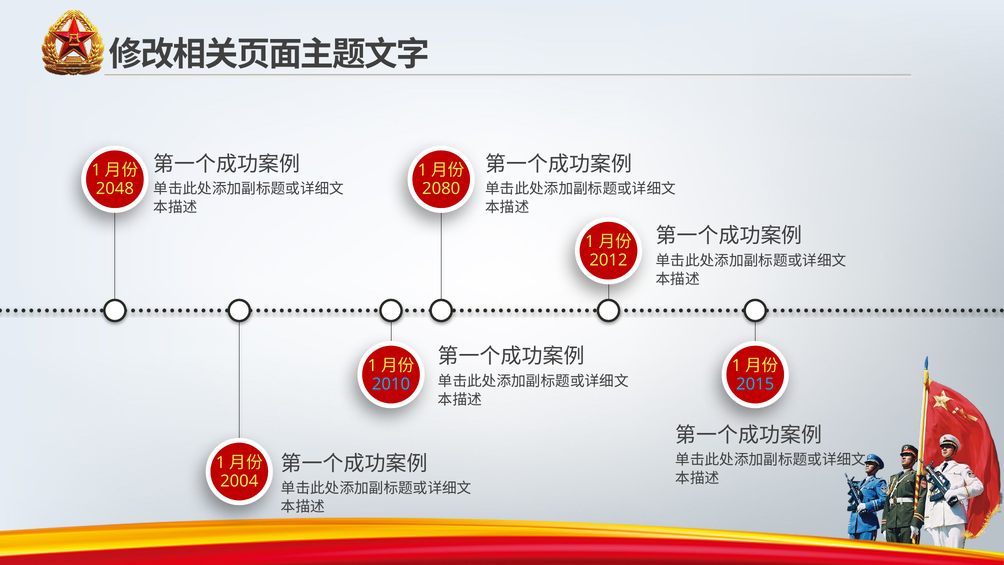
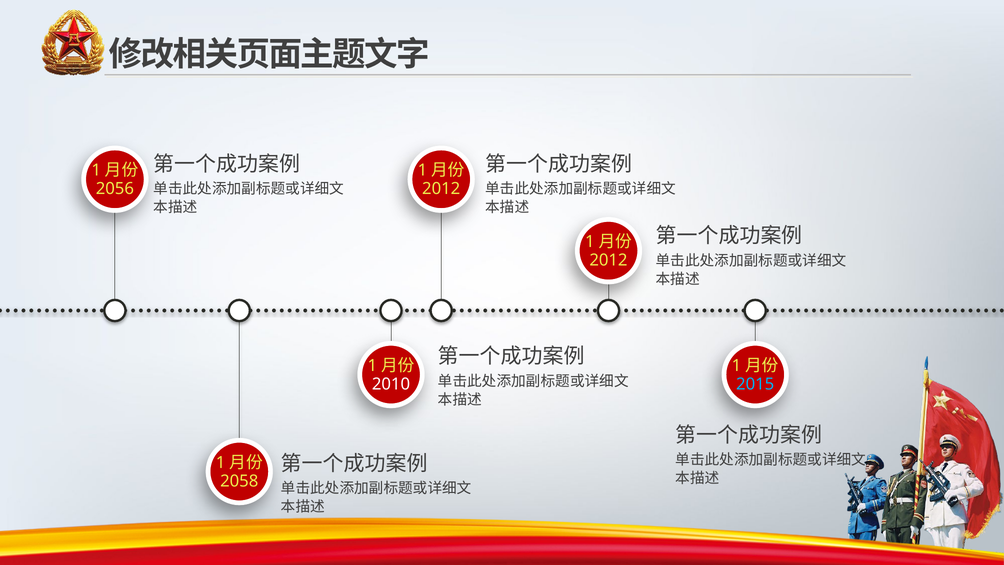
2048: 2048 -> 2056 (115, 189)
2080: 2080 -> 2012 (441, 189)
2010 colour: light blue -> white (391, 384)
2004: 2004 -> 2058 (239, 481)
